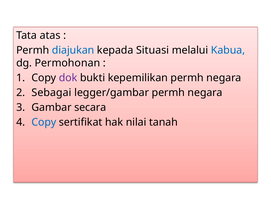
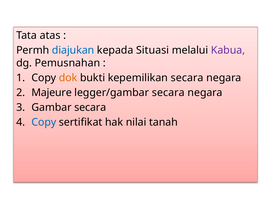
Kabua colour: blue -> purple (228, 50)
Permohonan: Permohonan -> Pemusnahan (67, 63)
dok colour: purple -> orange (68, 78)
kepemilikan permh: permh -> secara (187, 78)
Sebagai: Sebagai -> Majeure (52, 92)
legger/gambar permh: permh -> secara (168, 92)
